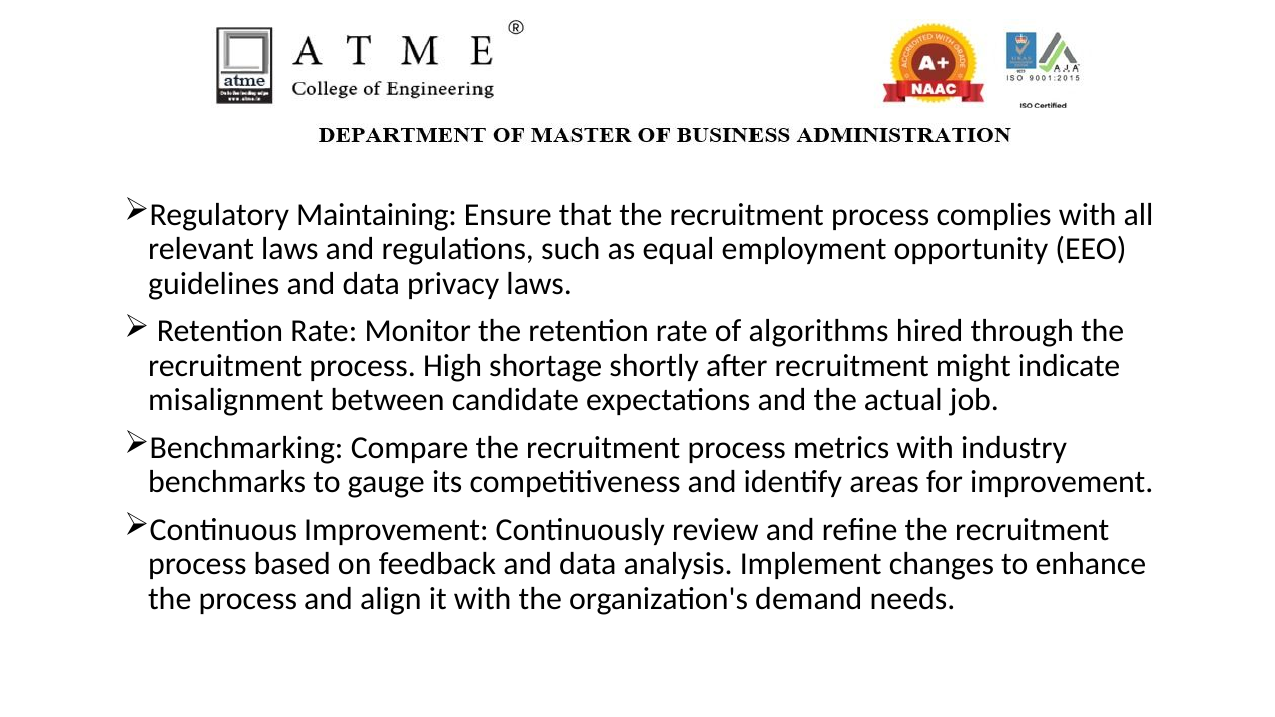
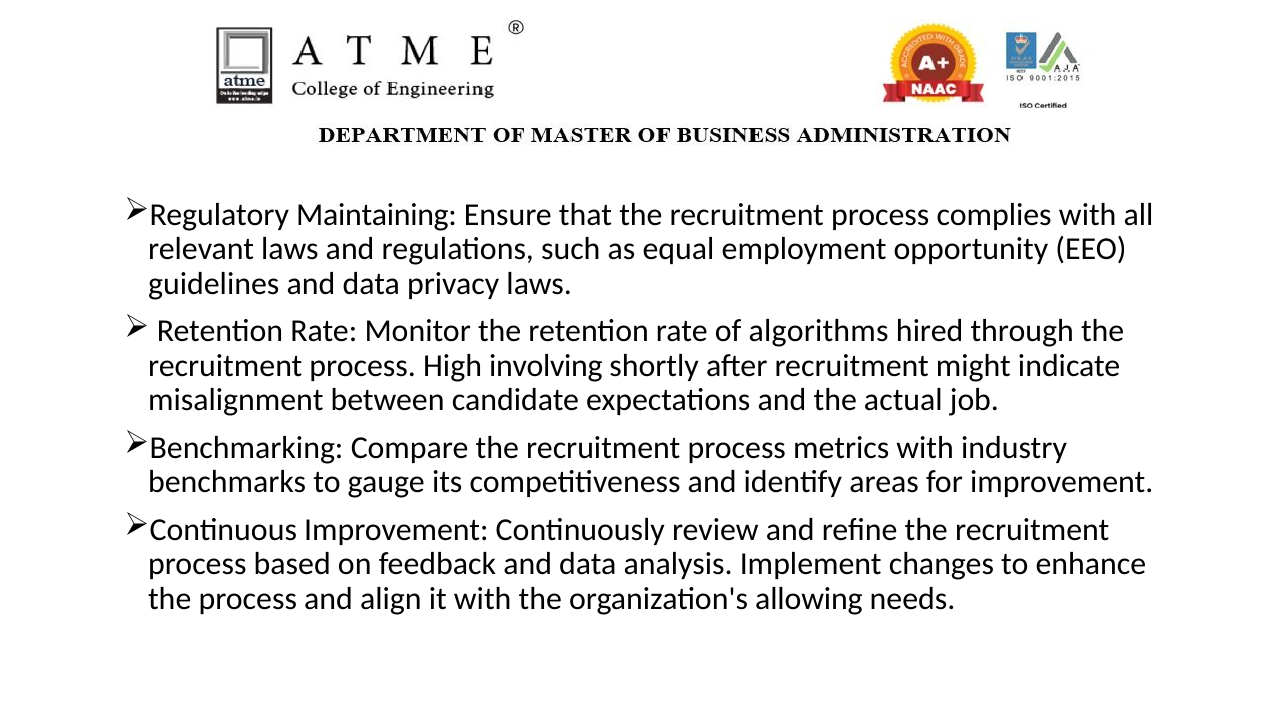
shortage: shortage -> involving (546, 366)
demand: demand -> allowing (809, 599)
